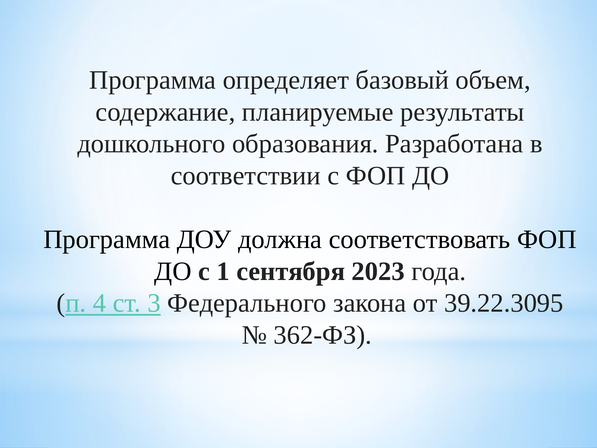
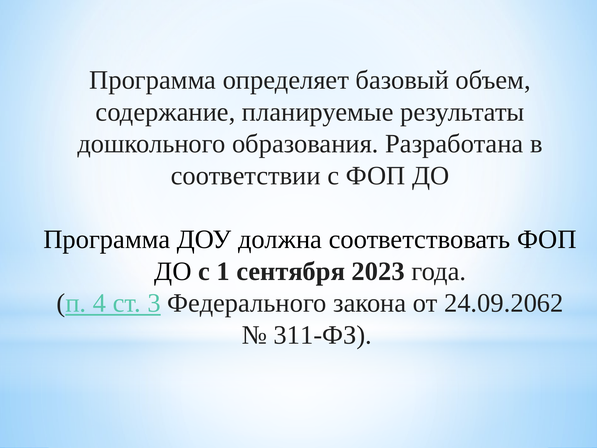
39.22.3095: 39.22.3095 -> 24.09.2062 (504, 303)
362-ФЗ: 362-ФЗ -> 311-ФЗ (323, 335)
